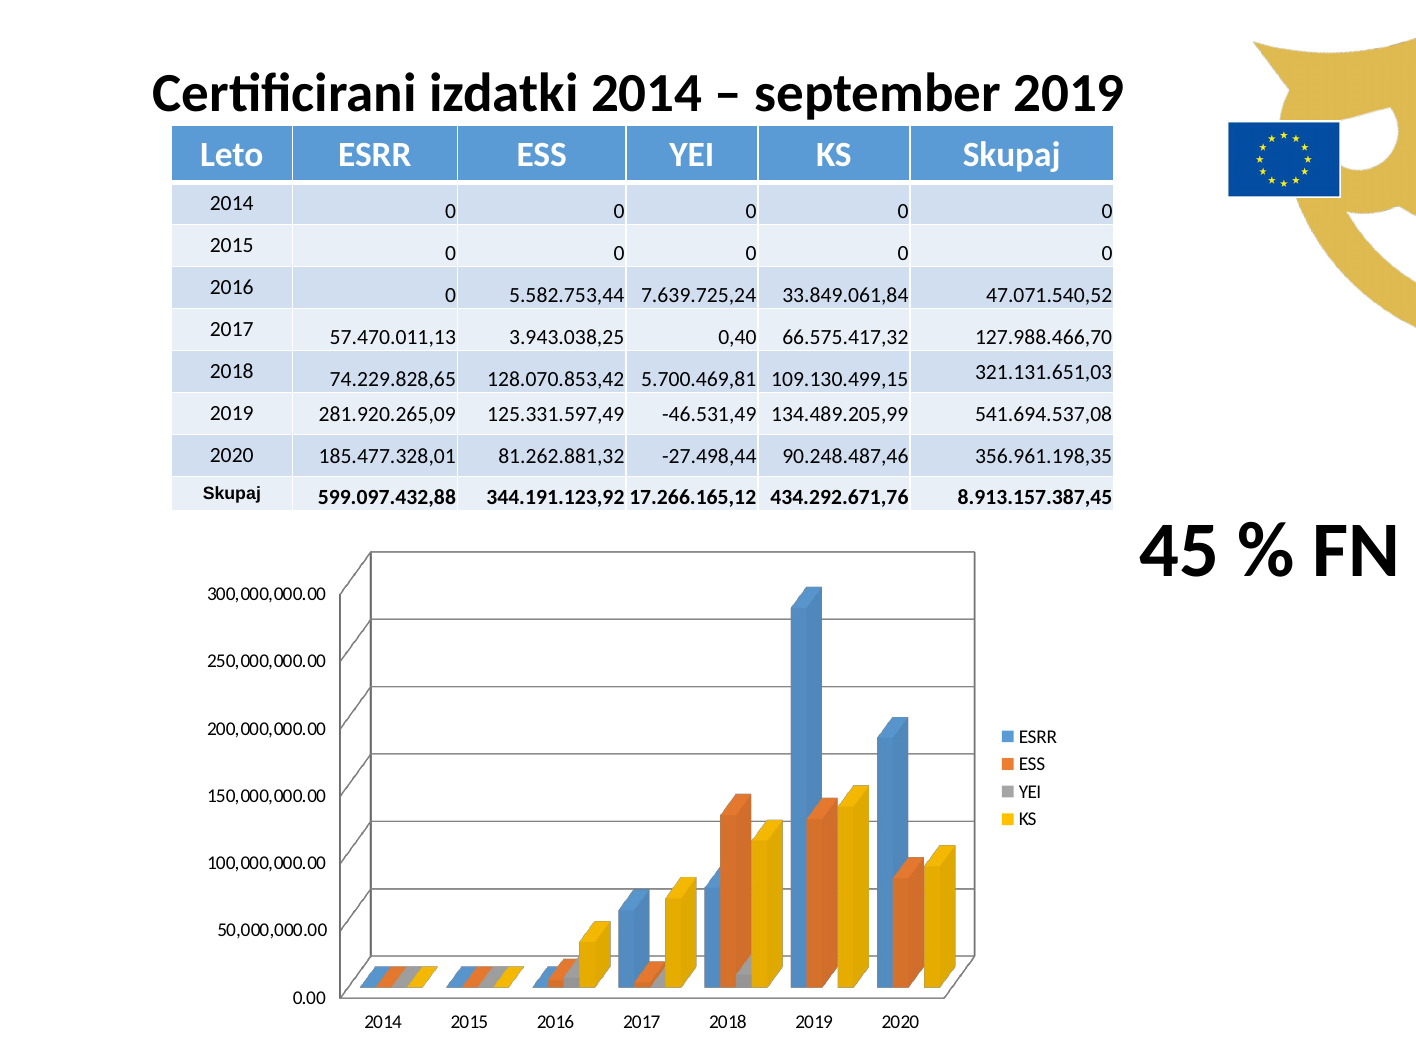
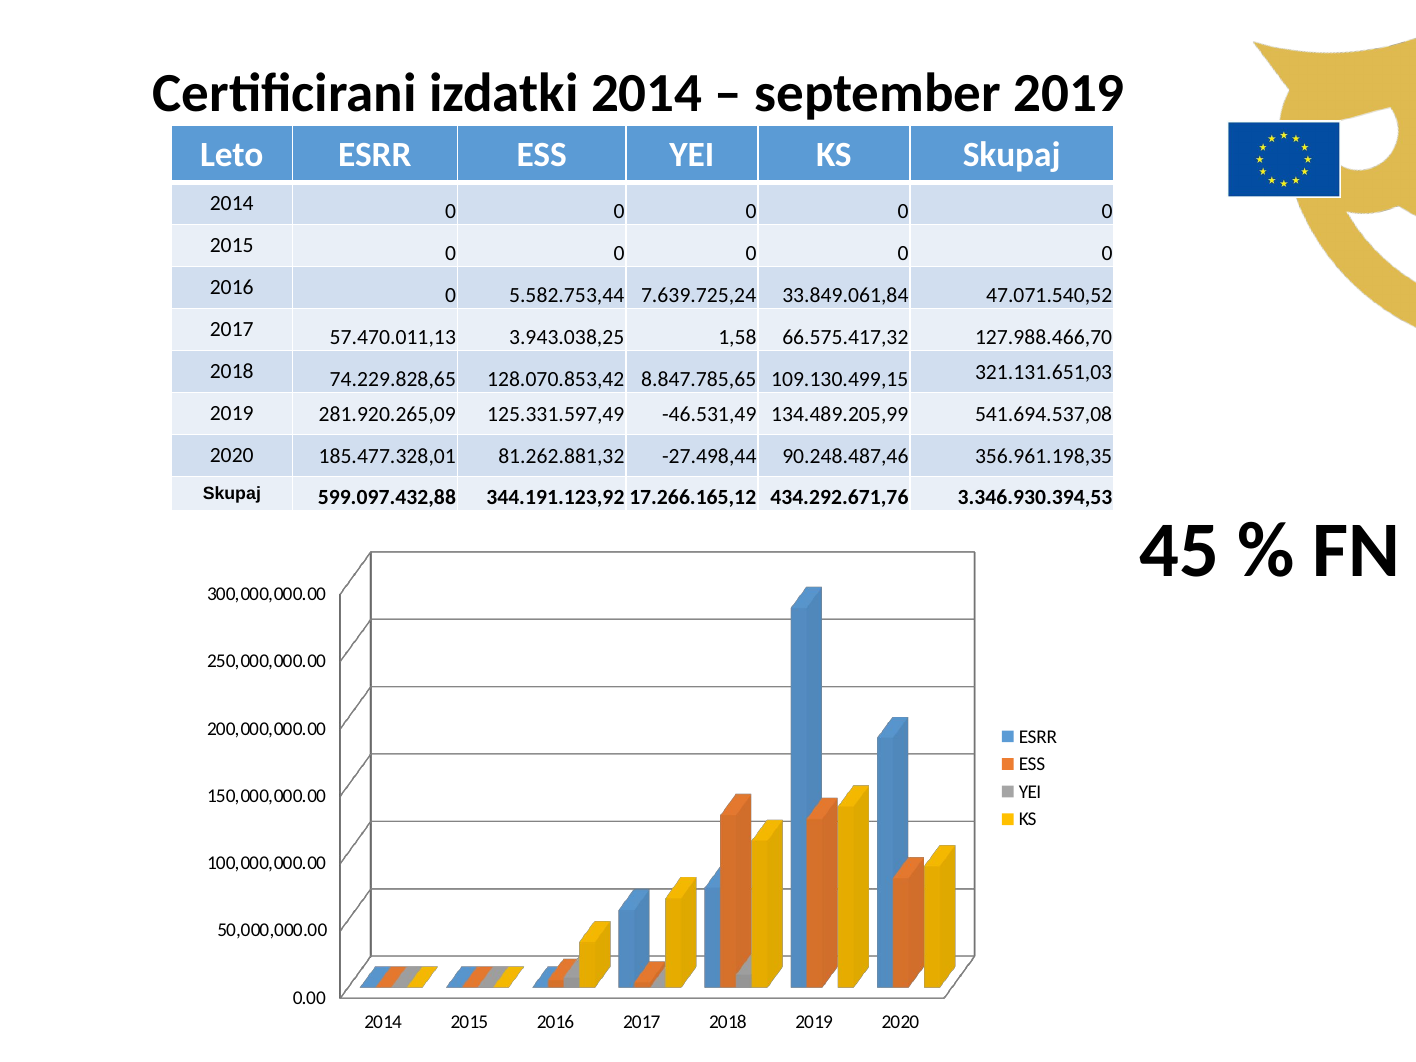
0,40: 0,40 -> 1,58 (737, 337)
5.700.469,81: 5.700.469,81 -> 8.847.785,65 (699, 379)
8.913.157.387,45: 8.913.157.387,45 -> 3.346.930.394,53 (1035, 497)
